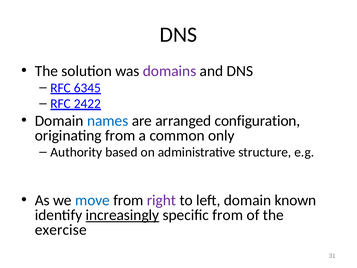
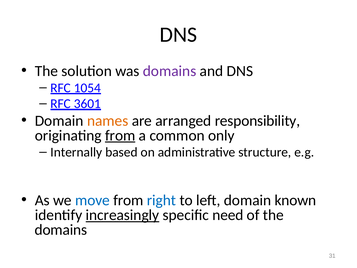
6345: 6345 -> 1054 (87, 88)
2422: 2422 -> 3601 (87, 104)
names colour: blue -> orange (108, 121)
configuration: configuration -> responsibility (257, 121)
from underline: none -> present (120, 135)
Authority: Authority -> Internally (76, 152)
right colour: purple -> blue (162, 200)
specific from: from -> need (228, 215)
exercise: exercise -> domains (61, 230)
